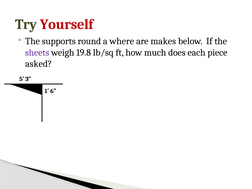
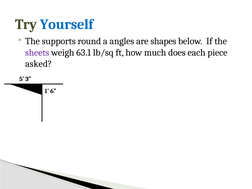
Yourself colour: red -> blue (67, 24)
where: where -> angles (122, 41)
makes: makes -> shapes (163, 41)
19.8: 19.8 -> 63.1 (84, 53)
